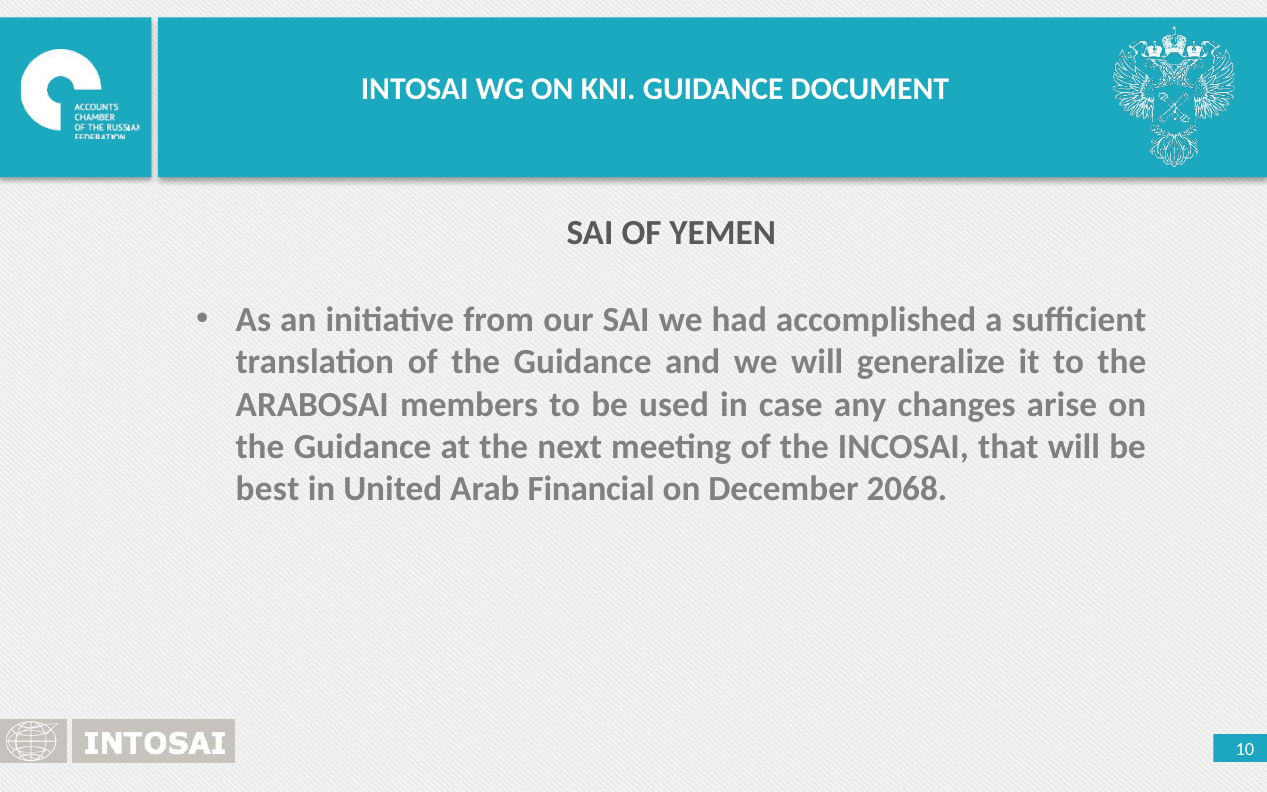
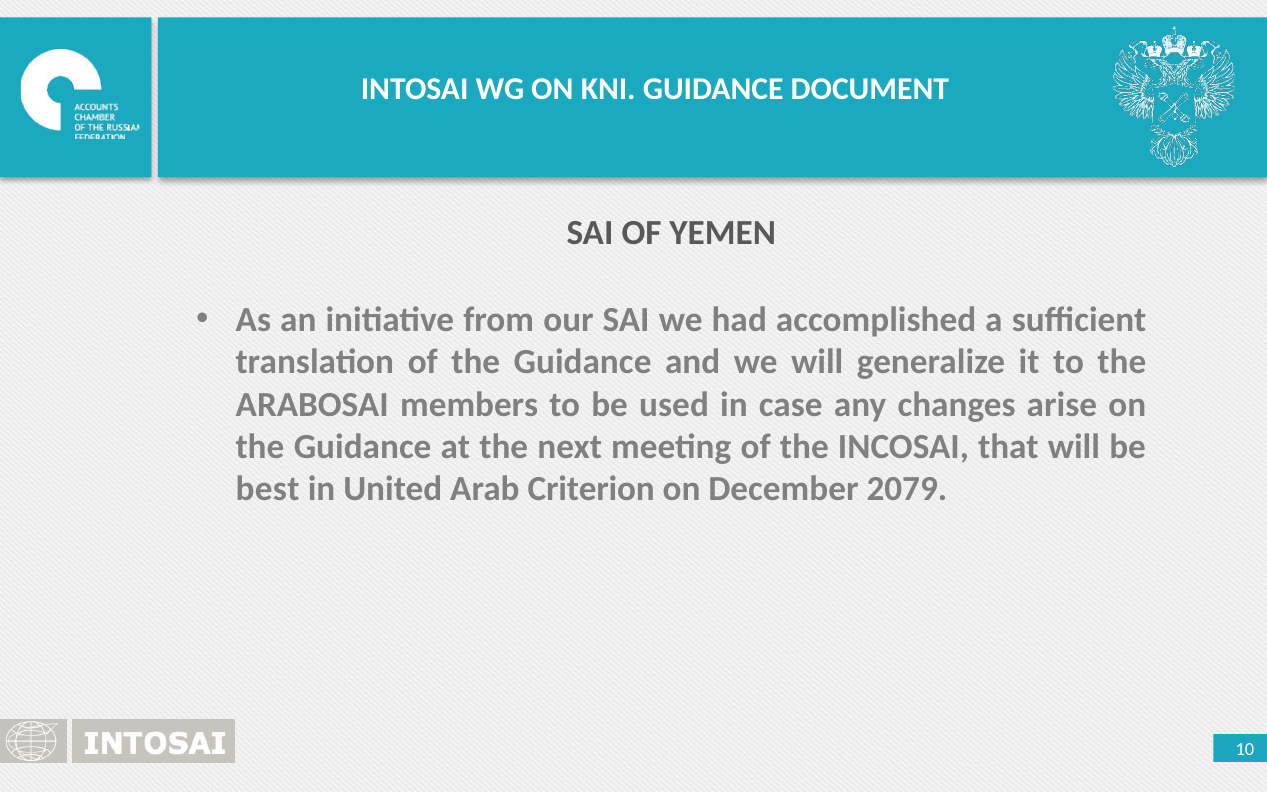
Financial: Financial -> Criterion (591, 489)
2068: 2068 -> 2079 (907, 489)
